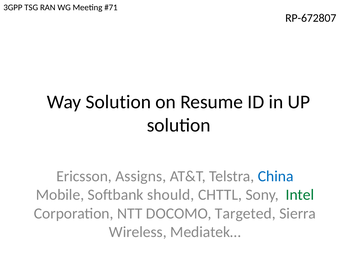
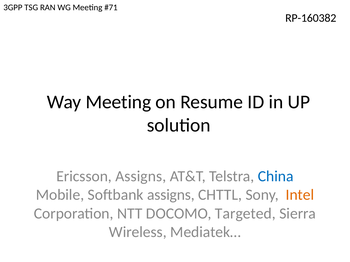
RP-672807: RP-672807 -> RP-160382 (311, 18)
Way Solution: Solution -> Meeting (118, 102)
Softbank should: should -> assigns (171, 195)
Intel colour: green -> orange (300, 195)
